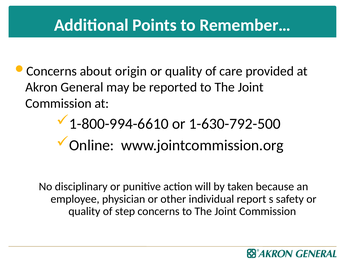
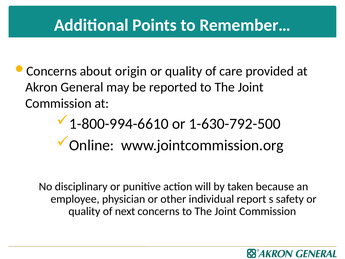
step: step -> next (125, 211)
